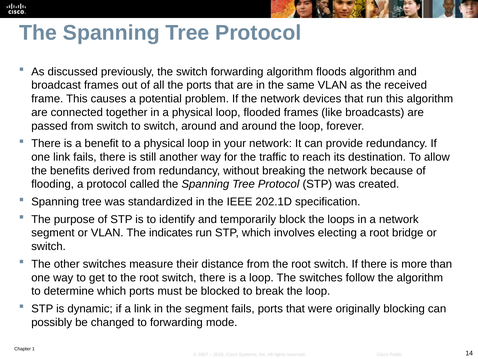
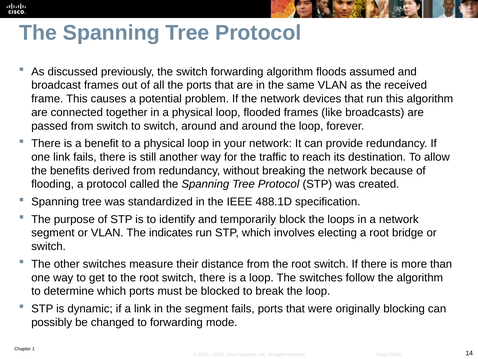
floods algorithm: algorithm -> assumed (372, 72)
202.1D: 202.1D -> 488.1D (274, 201)
